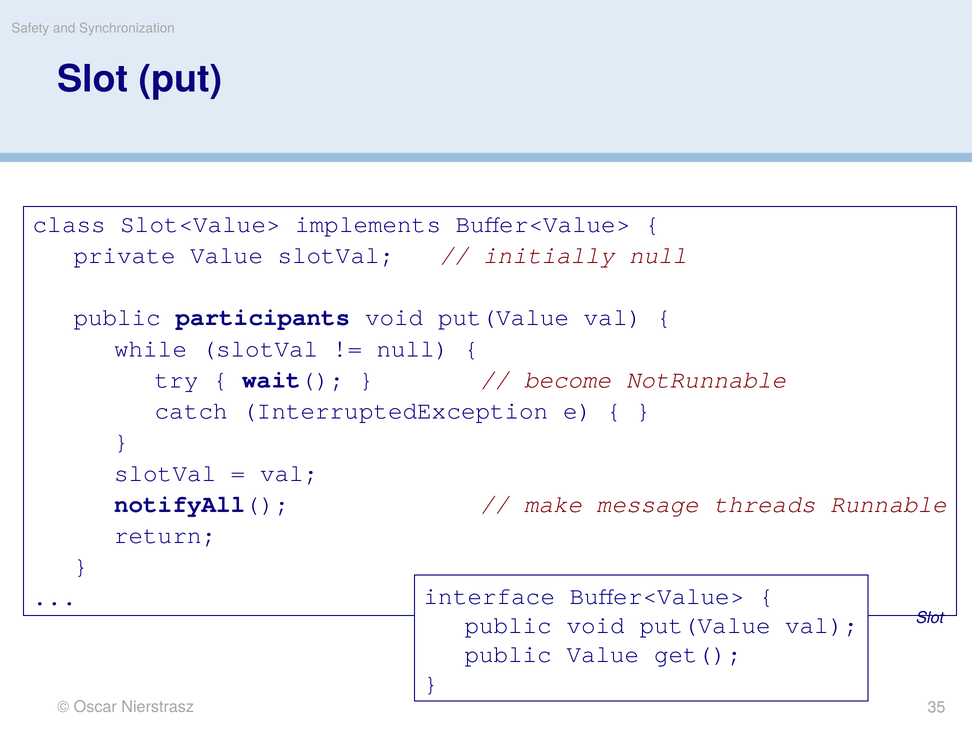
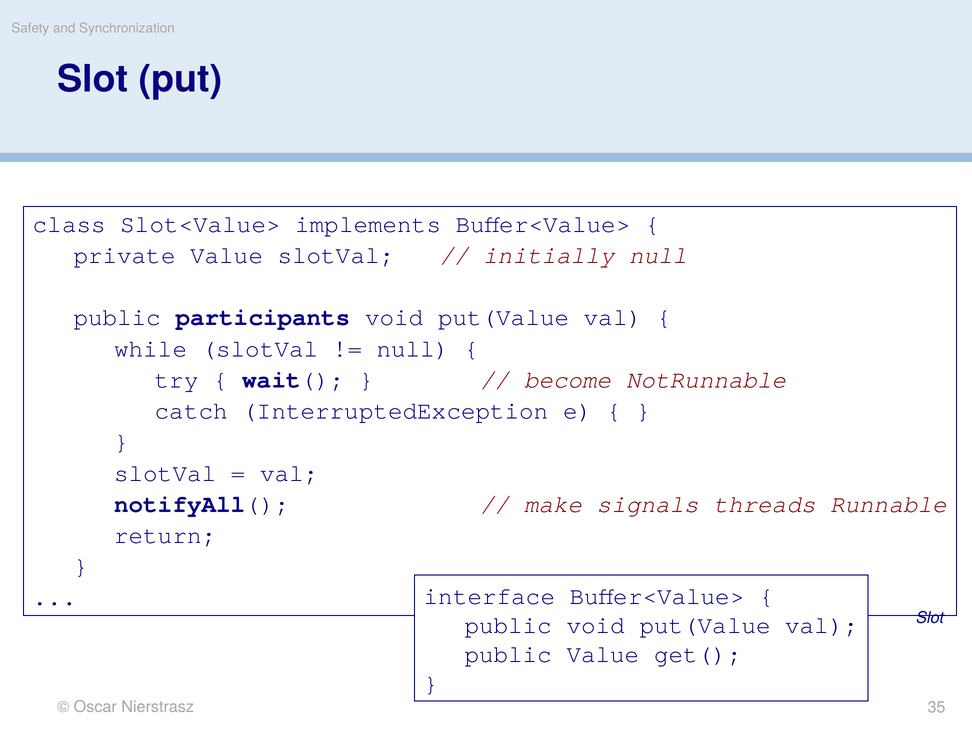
message: message -> signals (648, 504)
